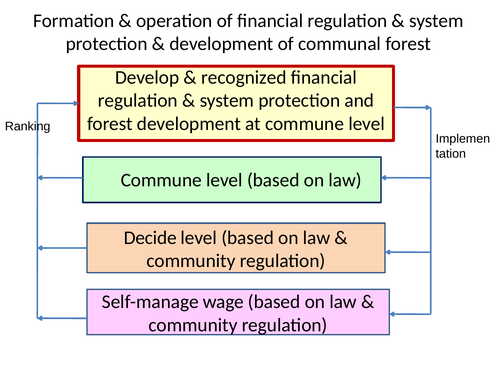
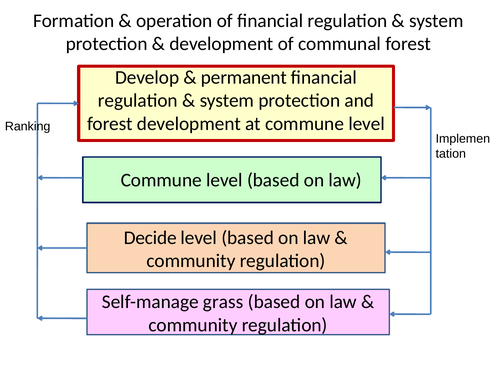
recognized: recognized -> permanent (244, 78)
wage: wage -> grass (223, 302)
